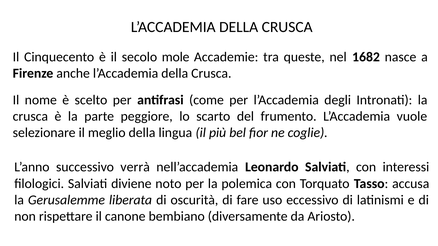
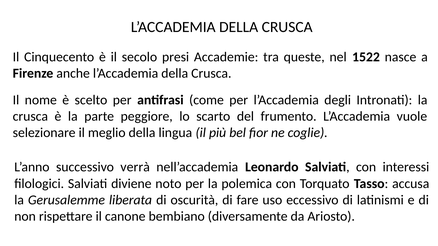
mole: mole -> presi (176, 57)
1682: 1682 -> 1522 (366, 57)
